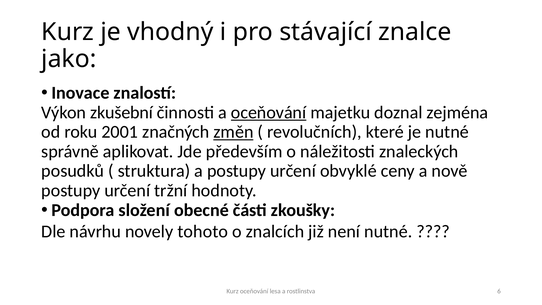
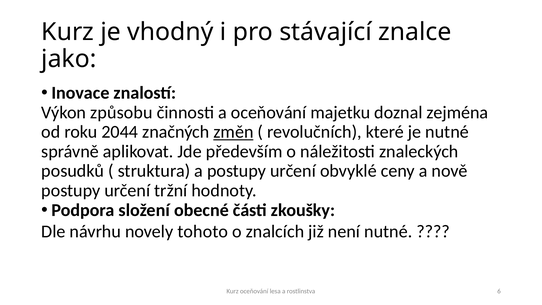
zkušební: zkušební -> způsobu (121, 112)
oceňování underline: present -> none (269, 112)
2001: 2001 -> 2044 (120, 132)
